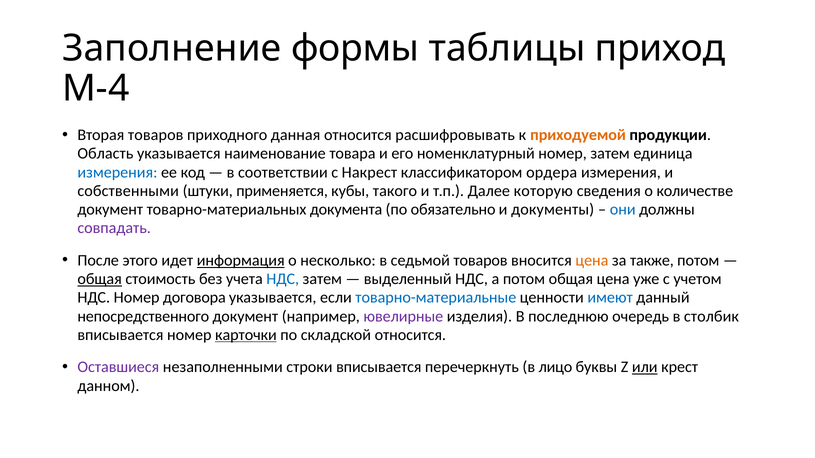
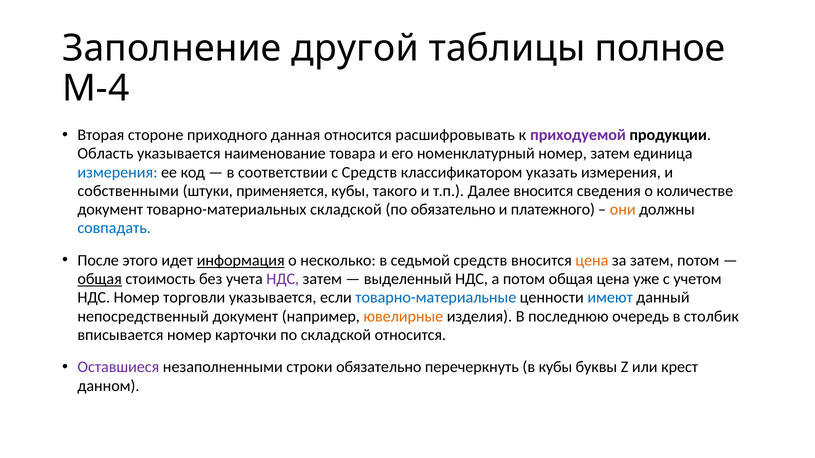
формы: формы -> другой (355, 48)
приход: приход -> полное (660, 48)
Вторая товаров: товаров -> стороне (156, 135)
приходуемой colour: orange -> purple (578, 135)
с Накрест: Накрест -> Средств (369, 172)
ордера: ордера -> указать (552, 172)
Далее которую: которую -> вносится (543, 191)
товарно-материальных документа: документа -> складской (346, 210)
документы: документы -> платежного (553, 210)
они colour: blue -> orange (623, 210)
совпадать colour: purple -> blue (114, 228)
седьмой товаров: товаров -> средств (480, 261)
за также: также -> затем (652, 261)
НДС colour: blue -> purple (283, 279)
договора: договора -> торговли (194, 298)
непосредственного: непосредственного -> непосредственный (143, 317)
ювелирные colour: purple -> orange (403, 317)
карточки underline: present -> none (246, 335)
строки вписывается: вписывается -> обязательно (379, 367)
в лицо: лицо -> кубы (555, 367)
или underline: present -> none (645, 367)
